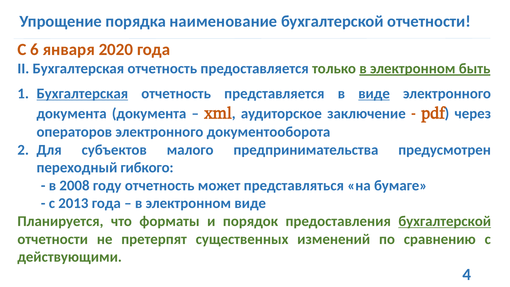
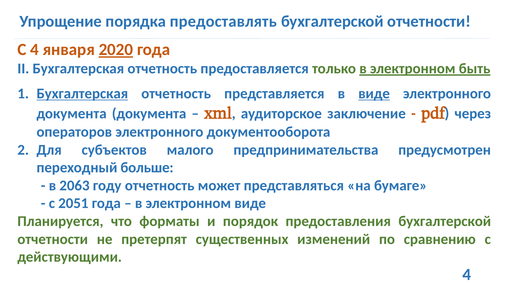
наименование: наименование -> предоставлять (223, 21)
С 6: 6 -> 4 (35, 50)
2020 underline: none -> present (116, 50)
гибкого: гибкого -> больше (147, 168)
2008: 2008 -> 2063 (74, 185)
2013: 2013 -> 2051 (73, 203)
бухгалтерской underline: present -> none (445, 221)
